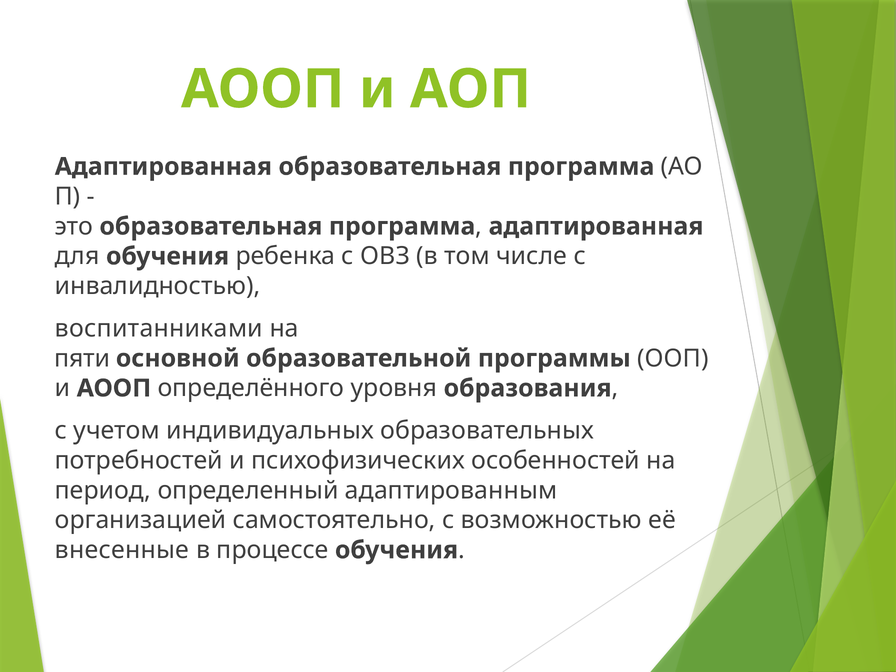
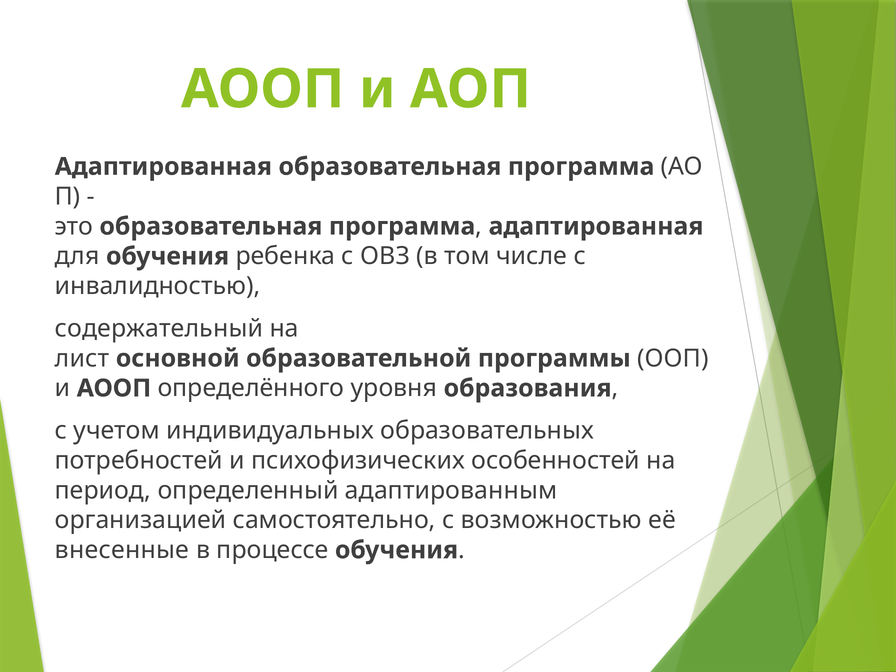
воспитанниками: воспитанниками -> содержательный (159, 328)
пяти: пяти -> лист (82, 358)
